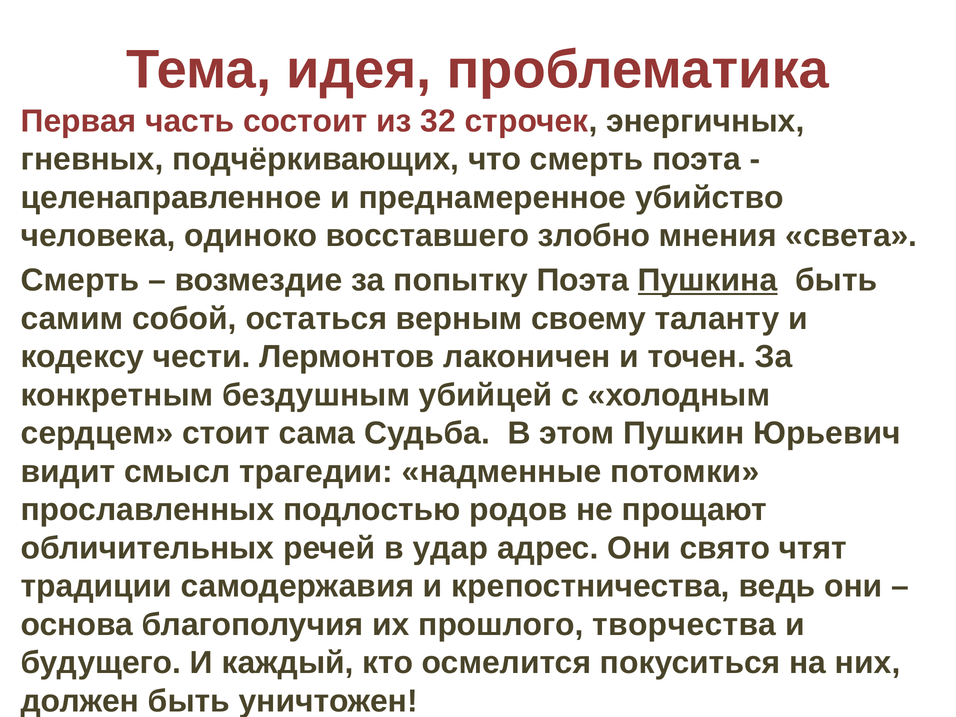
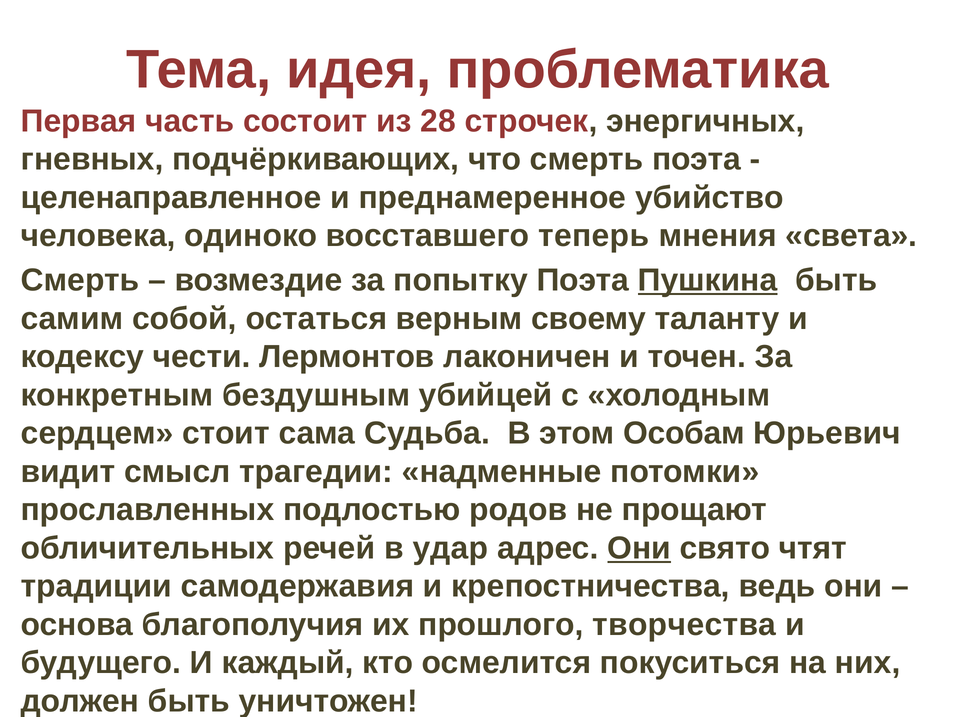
32: 32 -> 28 (438, 121)
злобно: злобно -> теперь (594, 236)
Пушкин: Пушкин -> Особам (684, 433)
Они underline: none -> present (639, 548)
